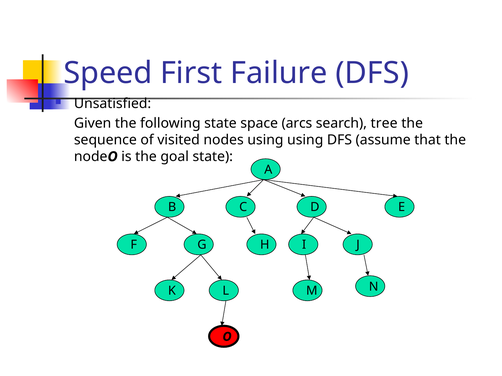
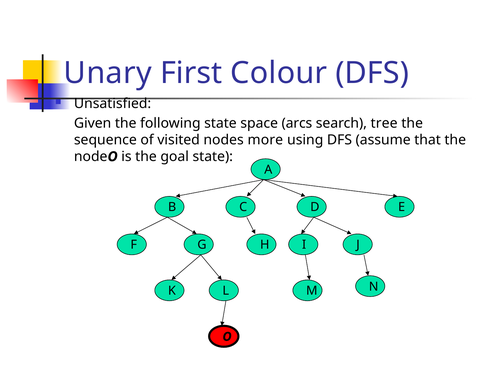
Speed: Speed -> Unary (108, 73)
Failure: Failure -> Colour (279, 73)
nodes using: using -> more (265, 140)
